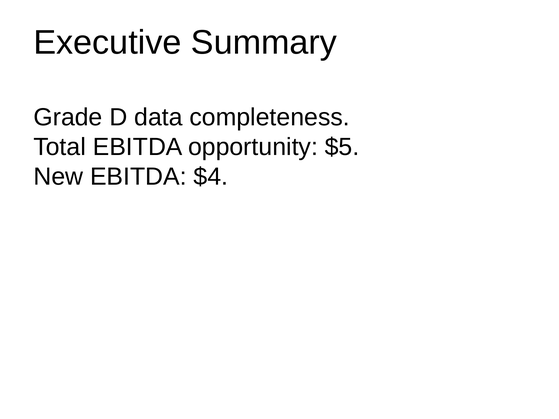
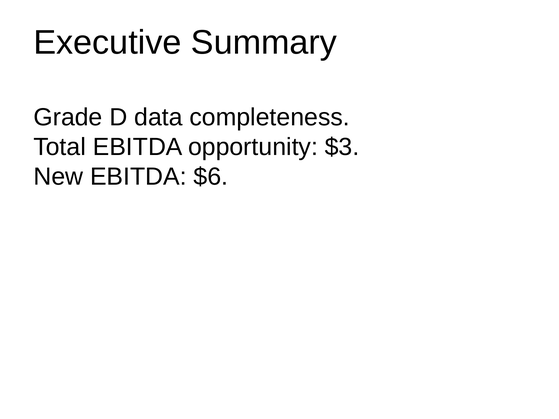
$5: $5 -> $3 (342, 147)
$4: $4 -> $6 (211, 177)
